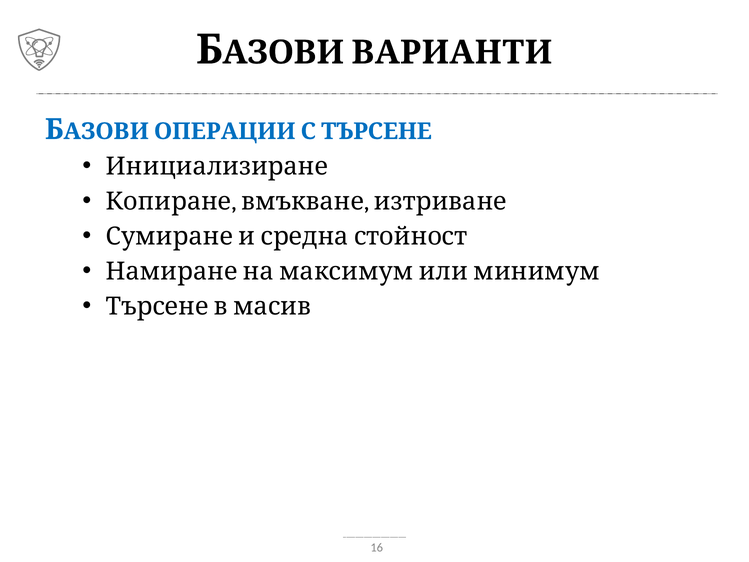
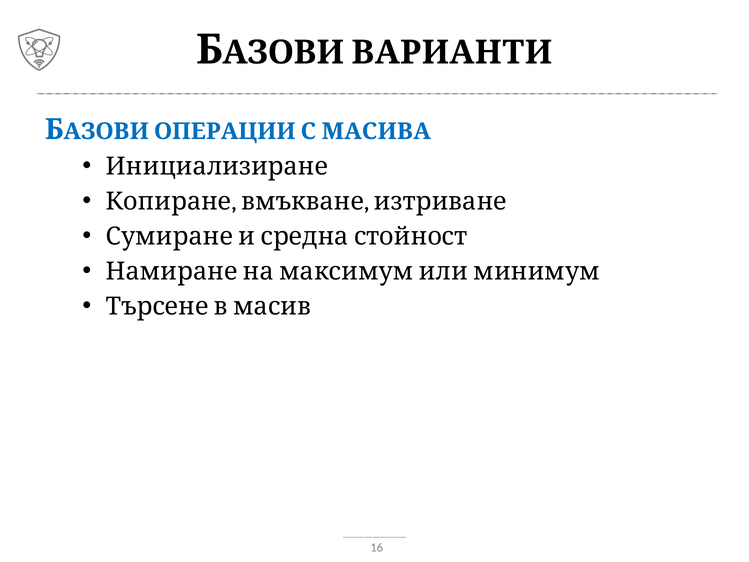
ТЪРСЕНЕ: ТЪРСЕНЕ -> МАСИВА (376, 131)
